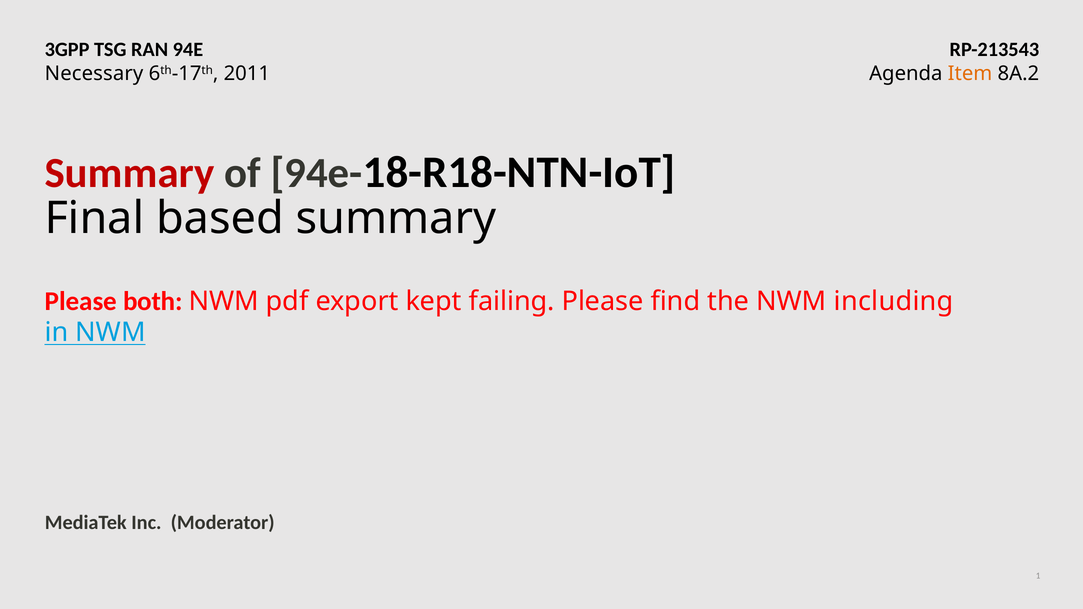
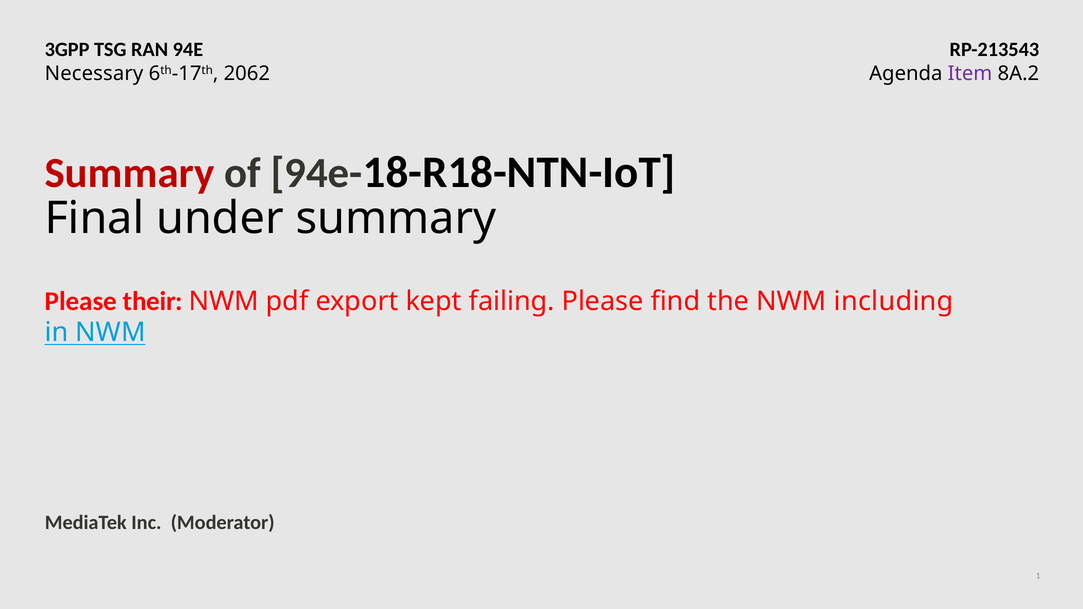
2011: 2011 -> 2062 (247, 74)
Item colour: orange -> purple (970, 74)
based: based -> under (220, 218)
both: both -> their (153, 302)
